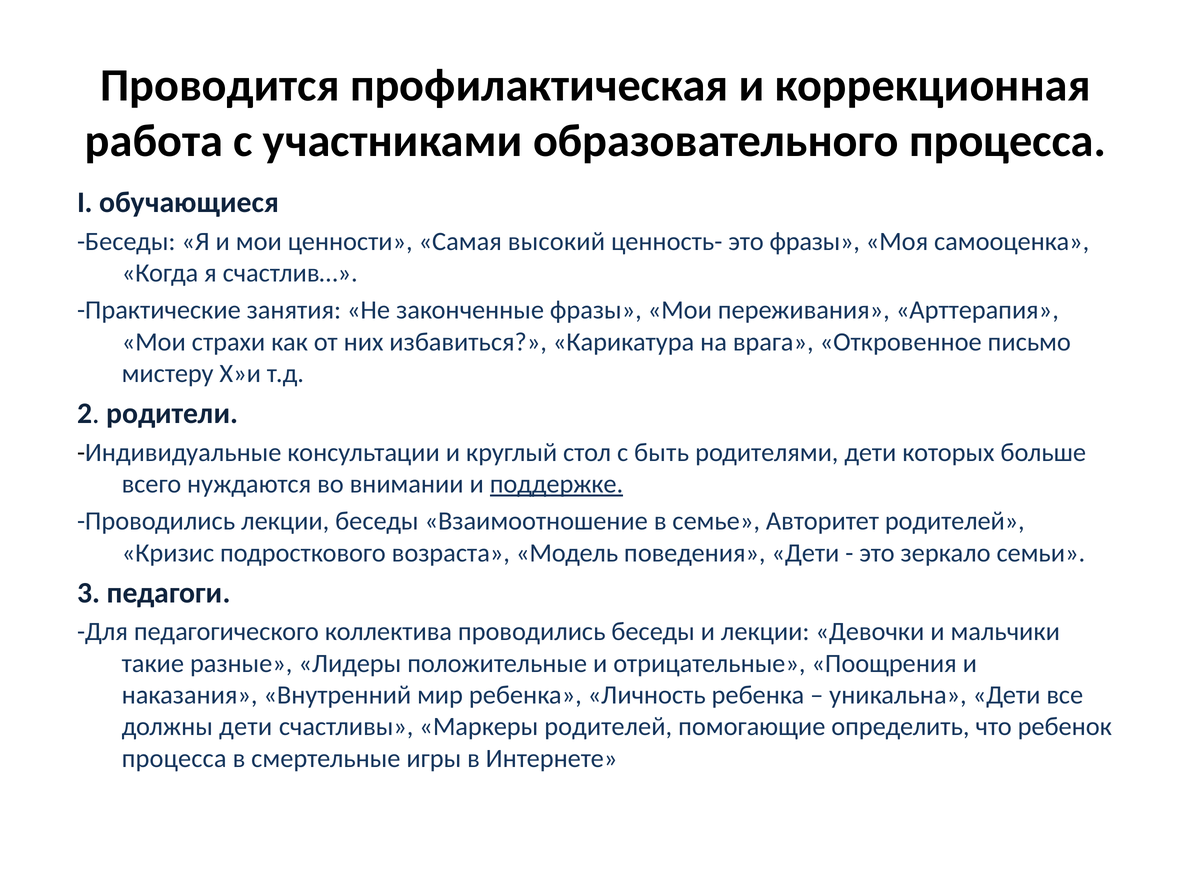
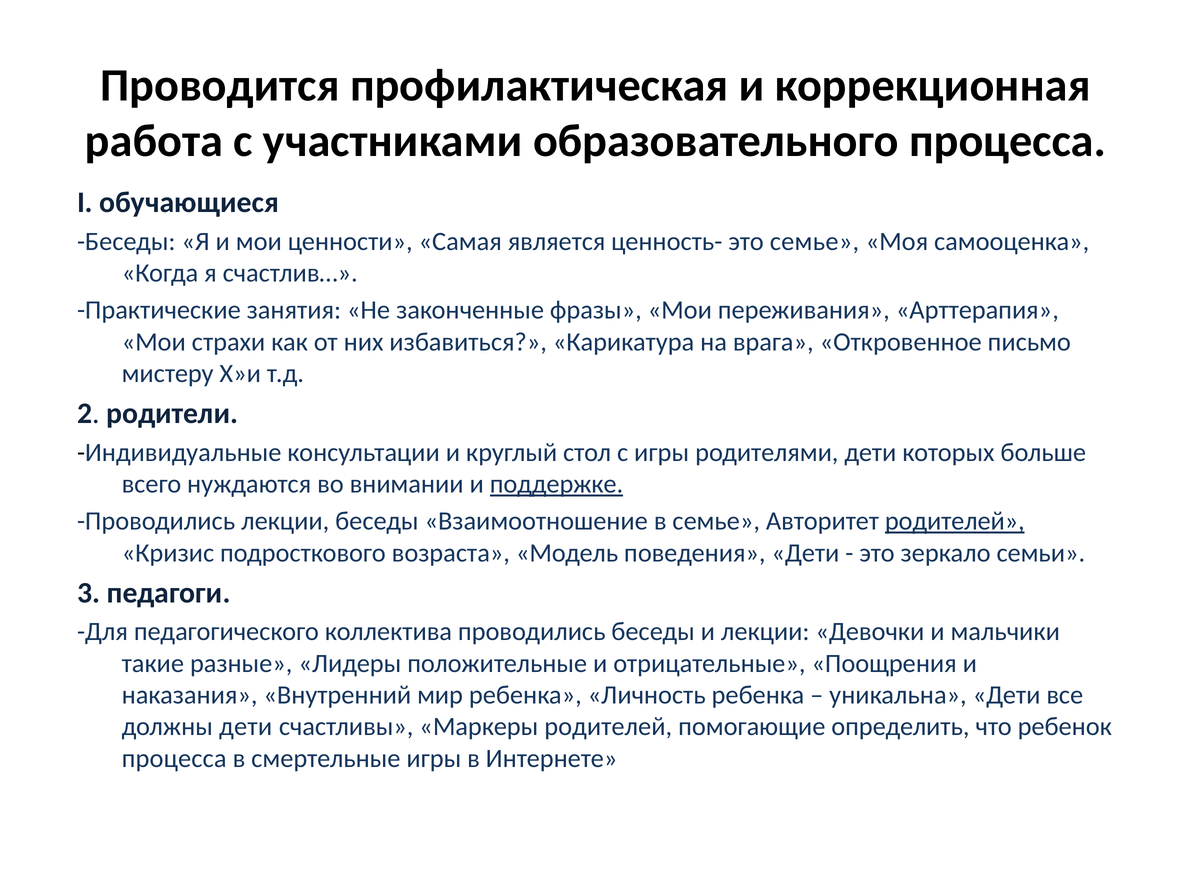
высокий: высокий -> является (557, 241)
это фразы: фразы -> семье (814, 241)
с быть: быть -> игры (662, 452)
родителей underline: none -> present (955, 521)
